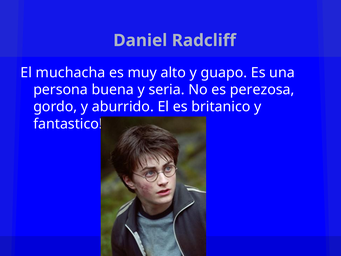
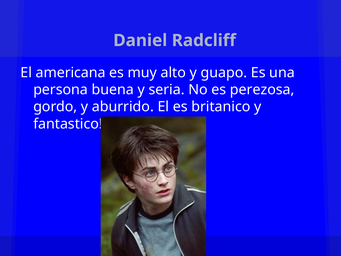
muchacha: muchacha -> americana (71, 73)
